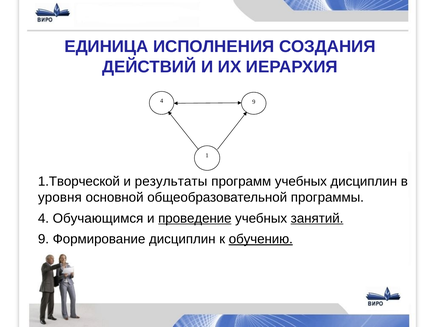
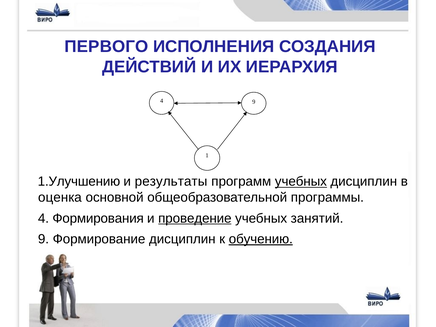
ЕДИНИЦА: ЕДИНИЦА -> ПЕРВОГО (106, 47)
1.Творческой: 1.Творческой -> 1.Улучшению (79, 182)
учебных underline: none -> present (301, 182)
уровня: уровня -> оценка (60, 198)
Обучающимся: Обучающимся -> Формирования (98, 218)
занятий underline: present -> none (317, 218)
